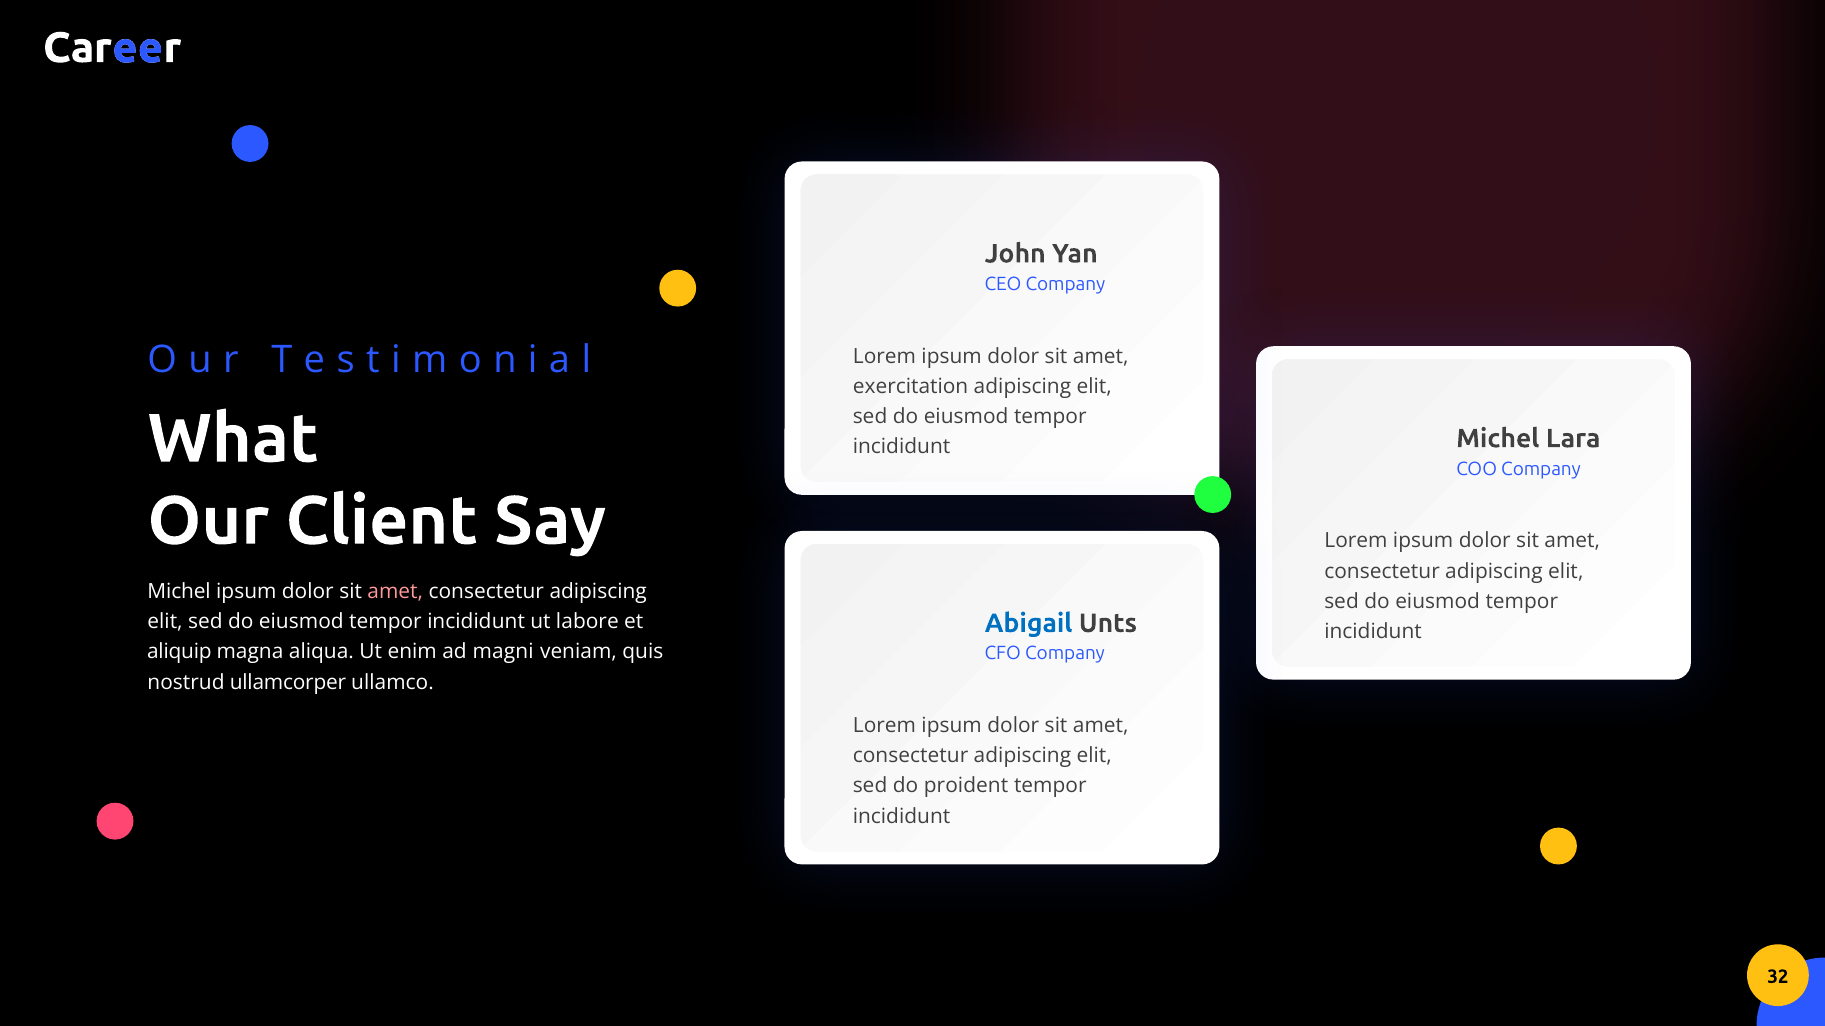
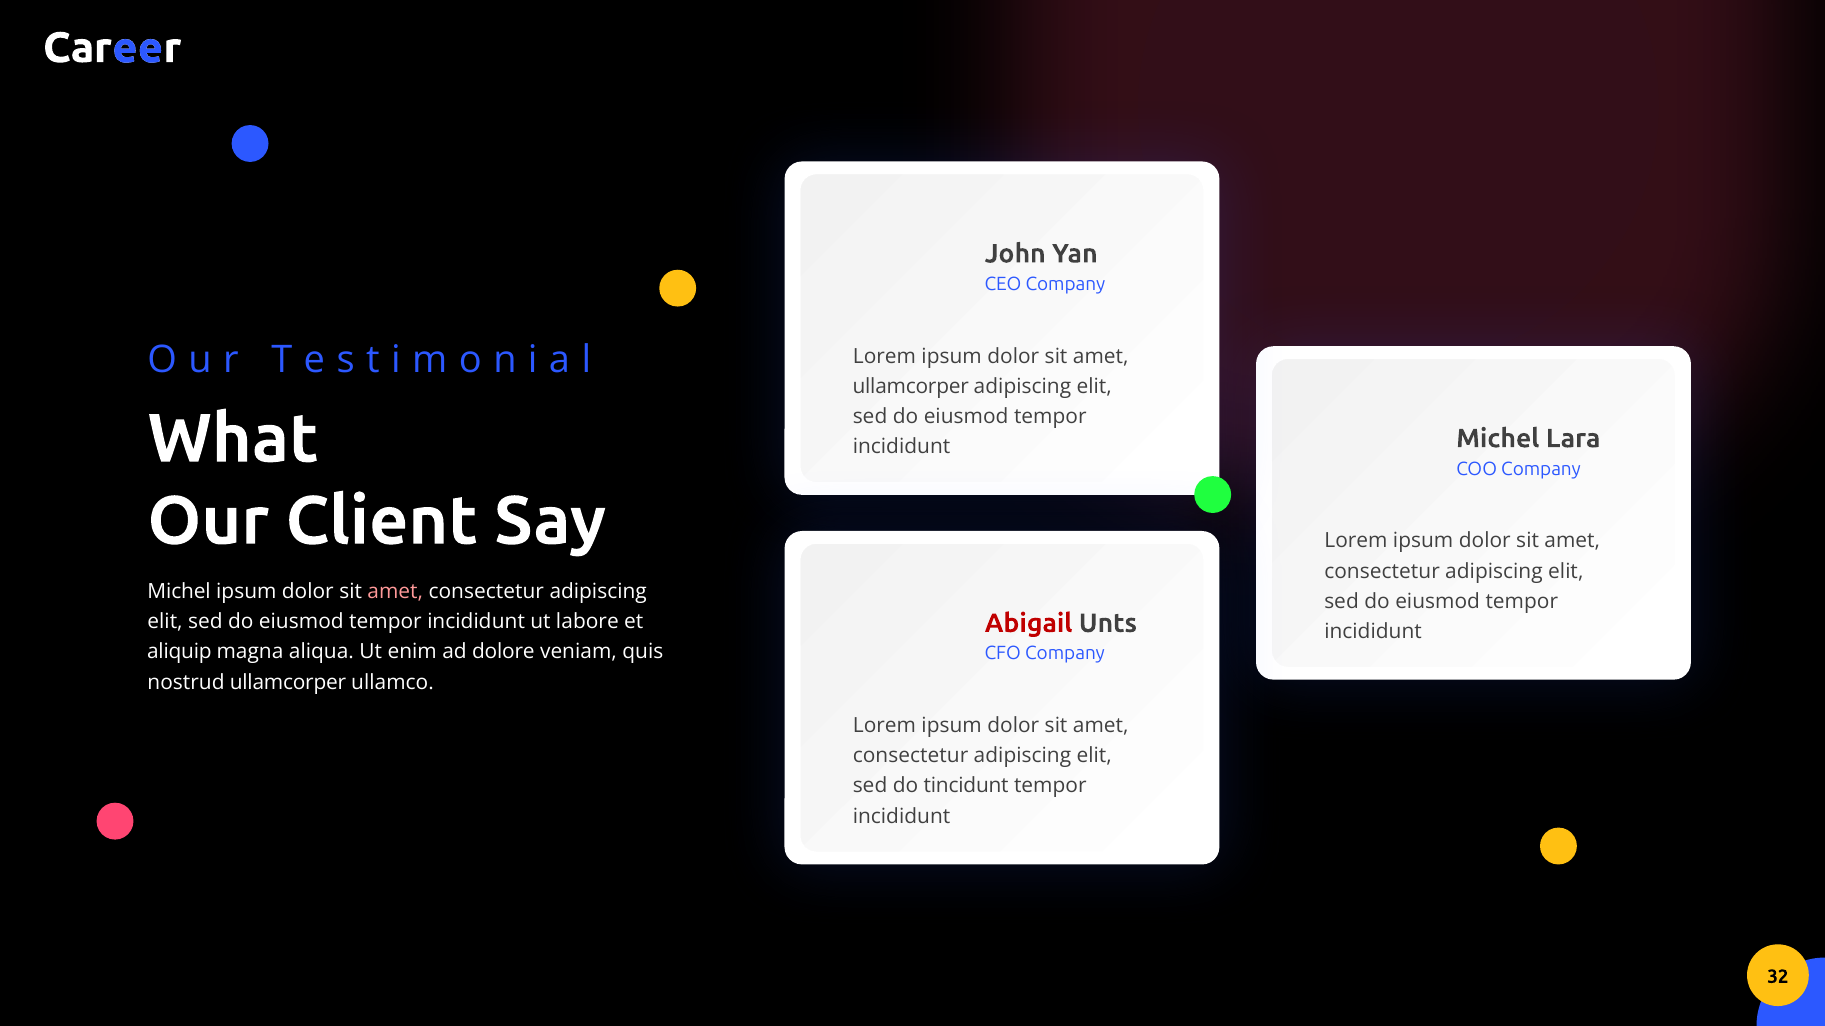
exercitation: exercitation -> ullamcorper (911, 387)
Abigail colour: blue -> red (1029, 624)
magni: magni -> dolore (503, 652)
proident: proident -> tincidunt (966, 786)
